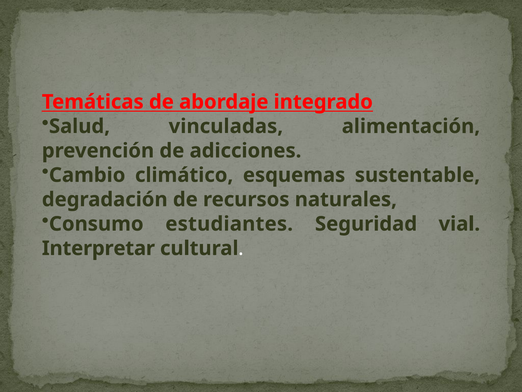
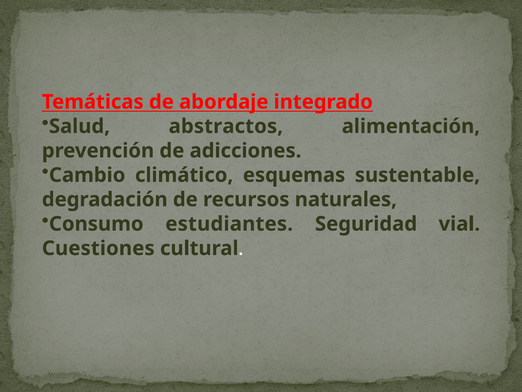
vinculadas: vinculadas -> abstractos (226, 126)
Interpretar: Interpretar -> Cuestiones (98, 248)
